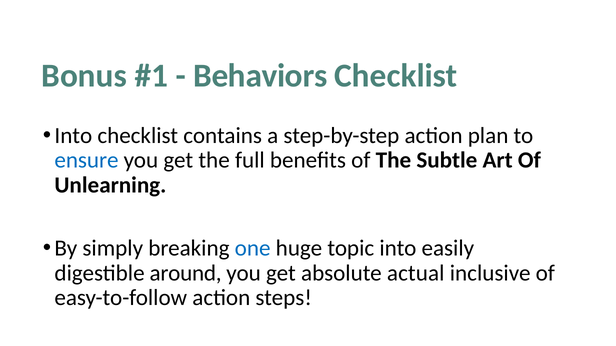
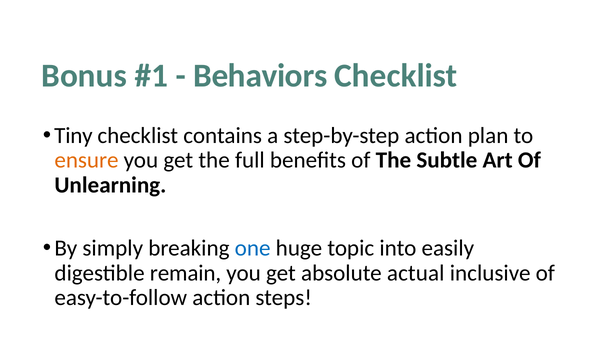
Into: Into -> Tiny (73, 136)
ensure colour: blue -> orange (86, 161)
around: around -> remain (186, 273)
